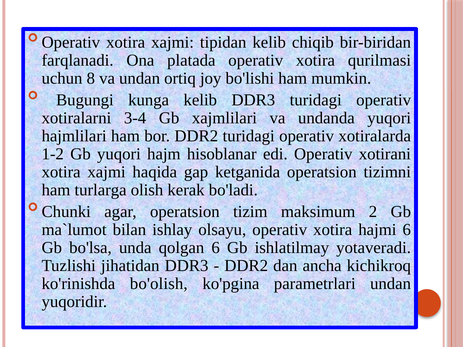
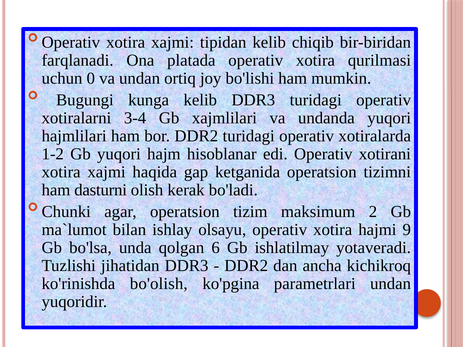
8: 8 -> 0 (91, 78)
turlarga: turlarga -> dasturni (101, 190)
hajmi 6: 6 -> 9 (407, 230)
